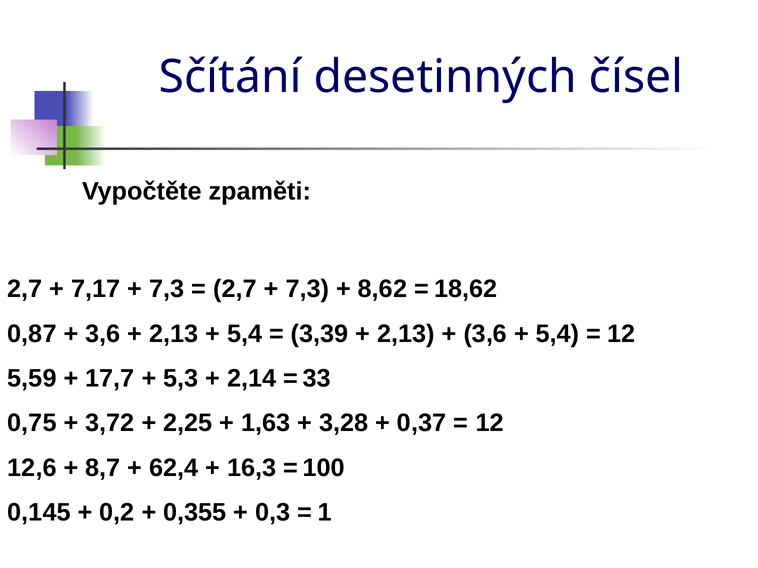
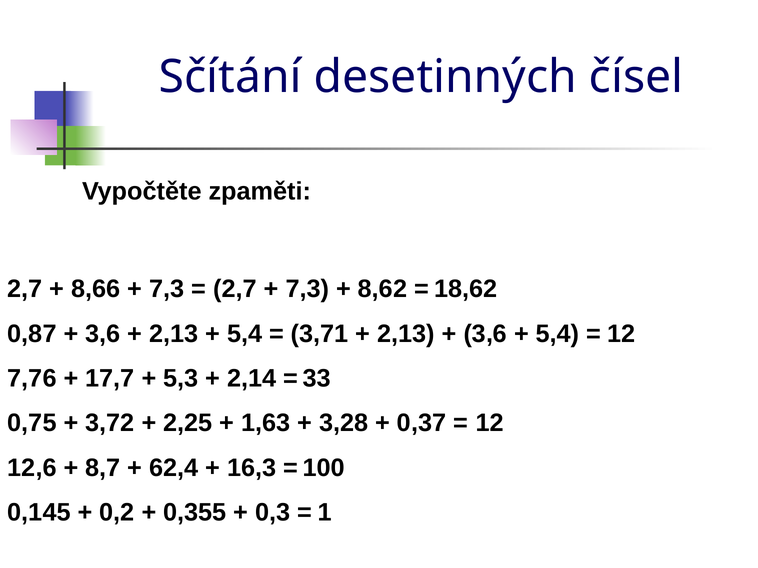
7,17: 7,17 -> 8,66 (96, 289)
3,39: 3,39 -> 3,71 (320, 334)
5,59: 5,59 -> 7,76 (32, 379)
